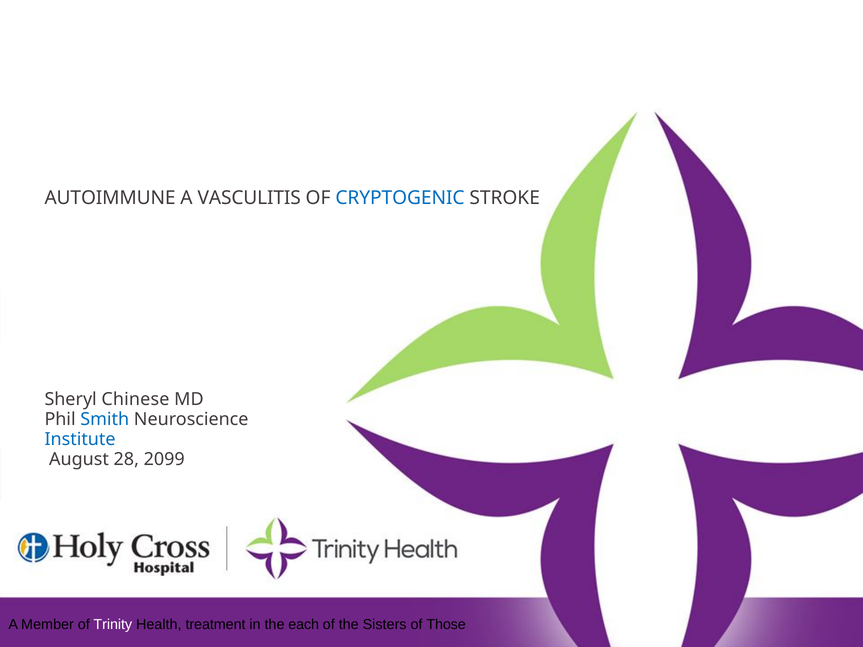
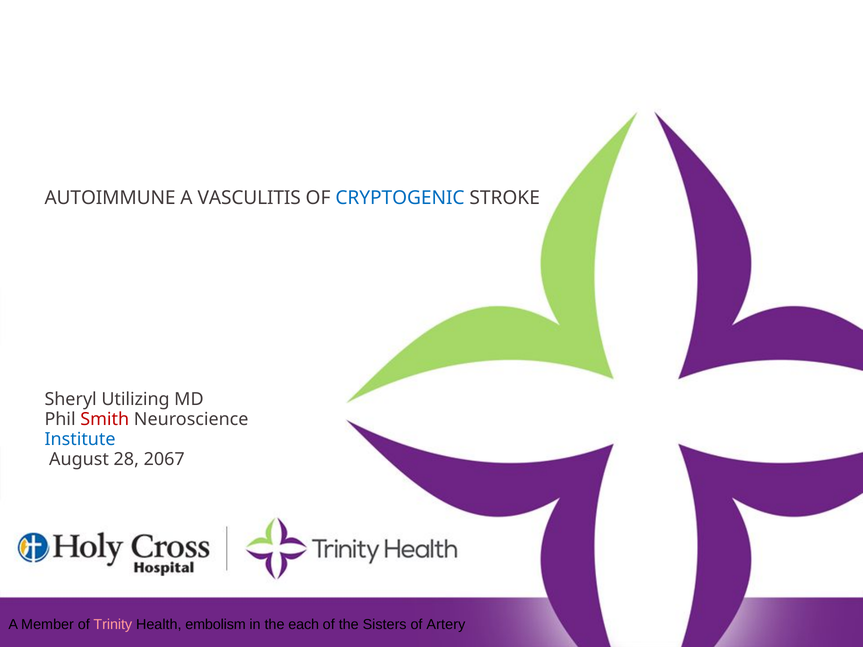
Chinese: Chinese -> Utilizing (136, 400)
Smith colour: blue -> red (105, 420)
2099: 2099 -> 2067 (164, 459)
Trinity colour: white -> pink (113, 625)
treatment: treatment -> embolism (216, 625)
Those: Those -> Artery (446, 625)
